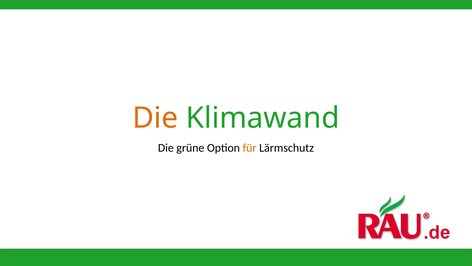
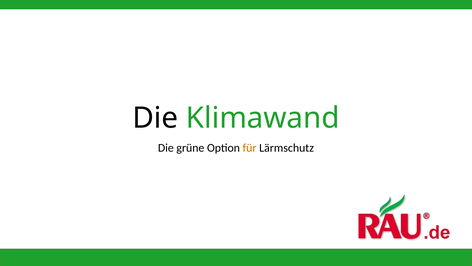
Die colour: orange -> black (155, 118)
